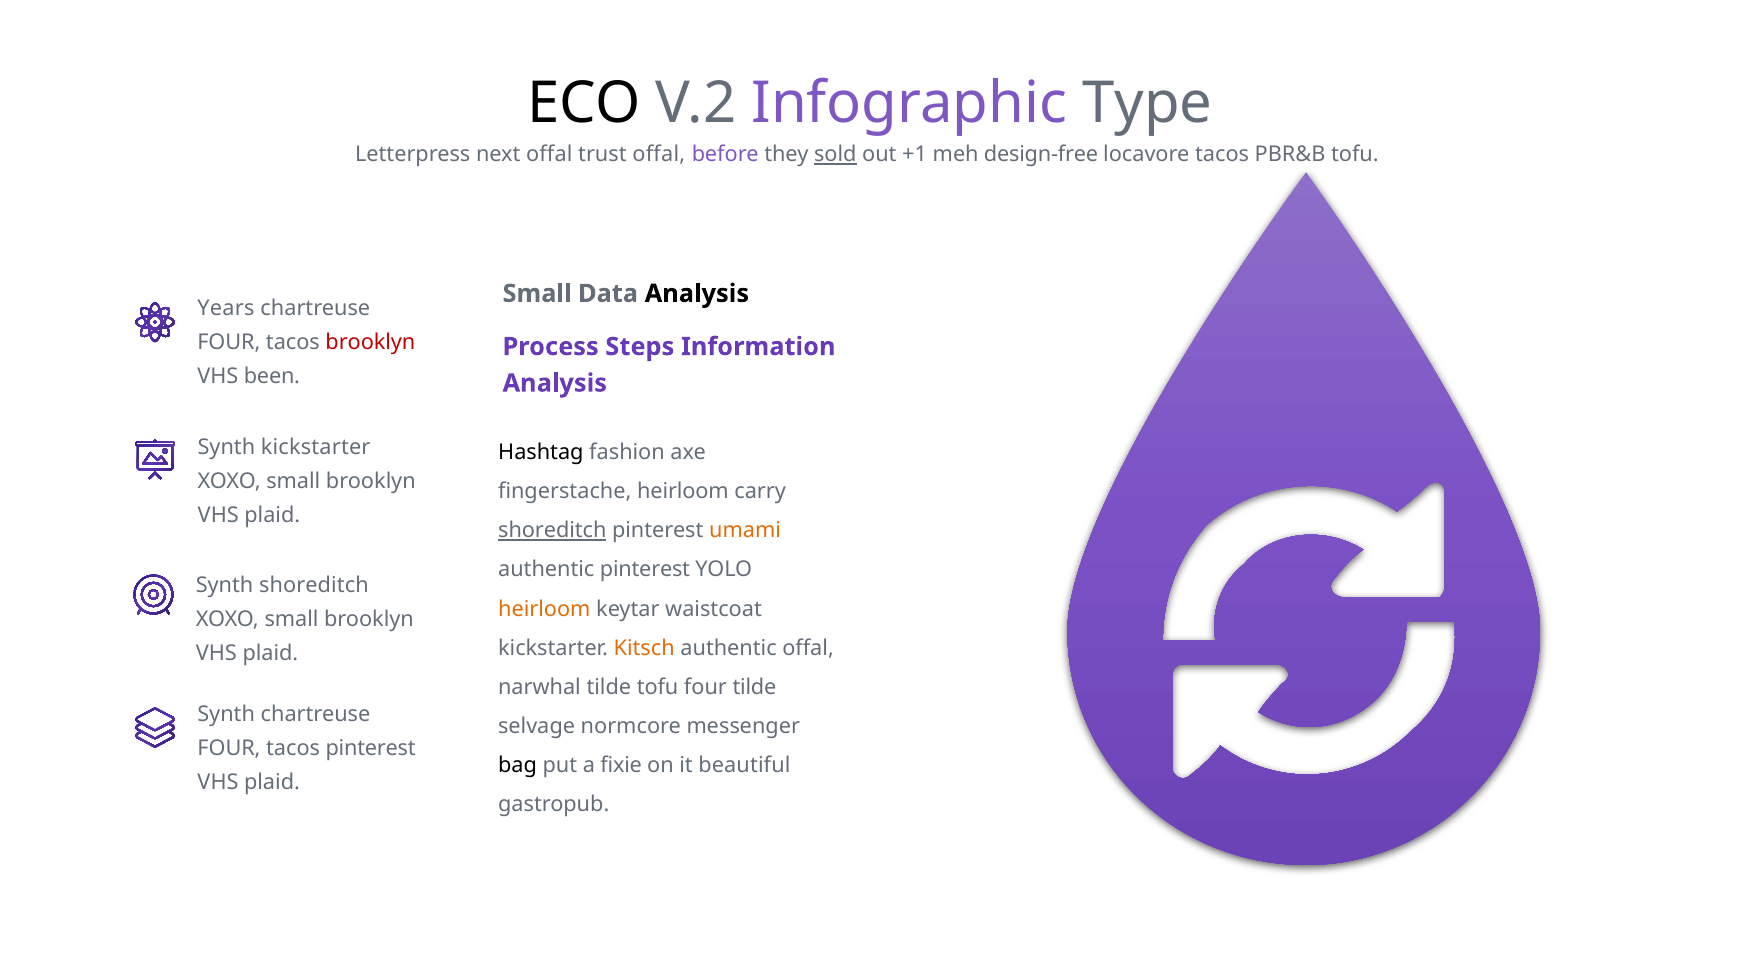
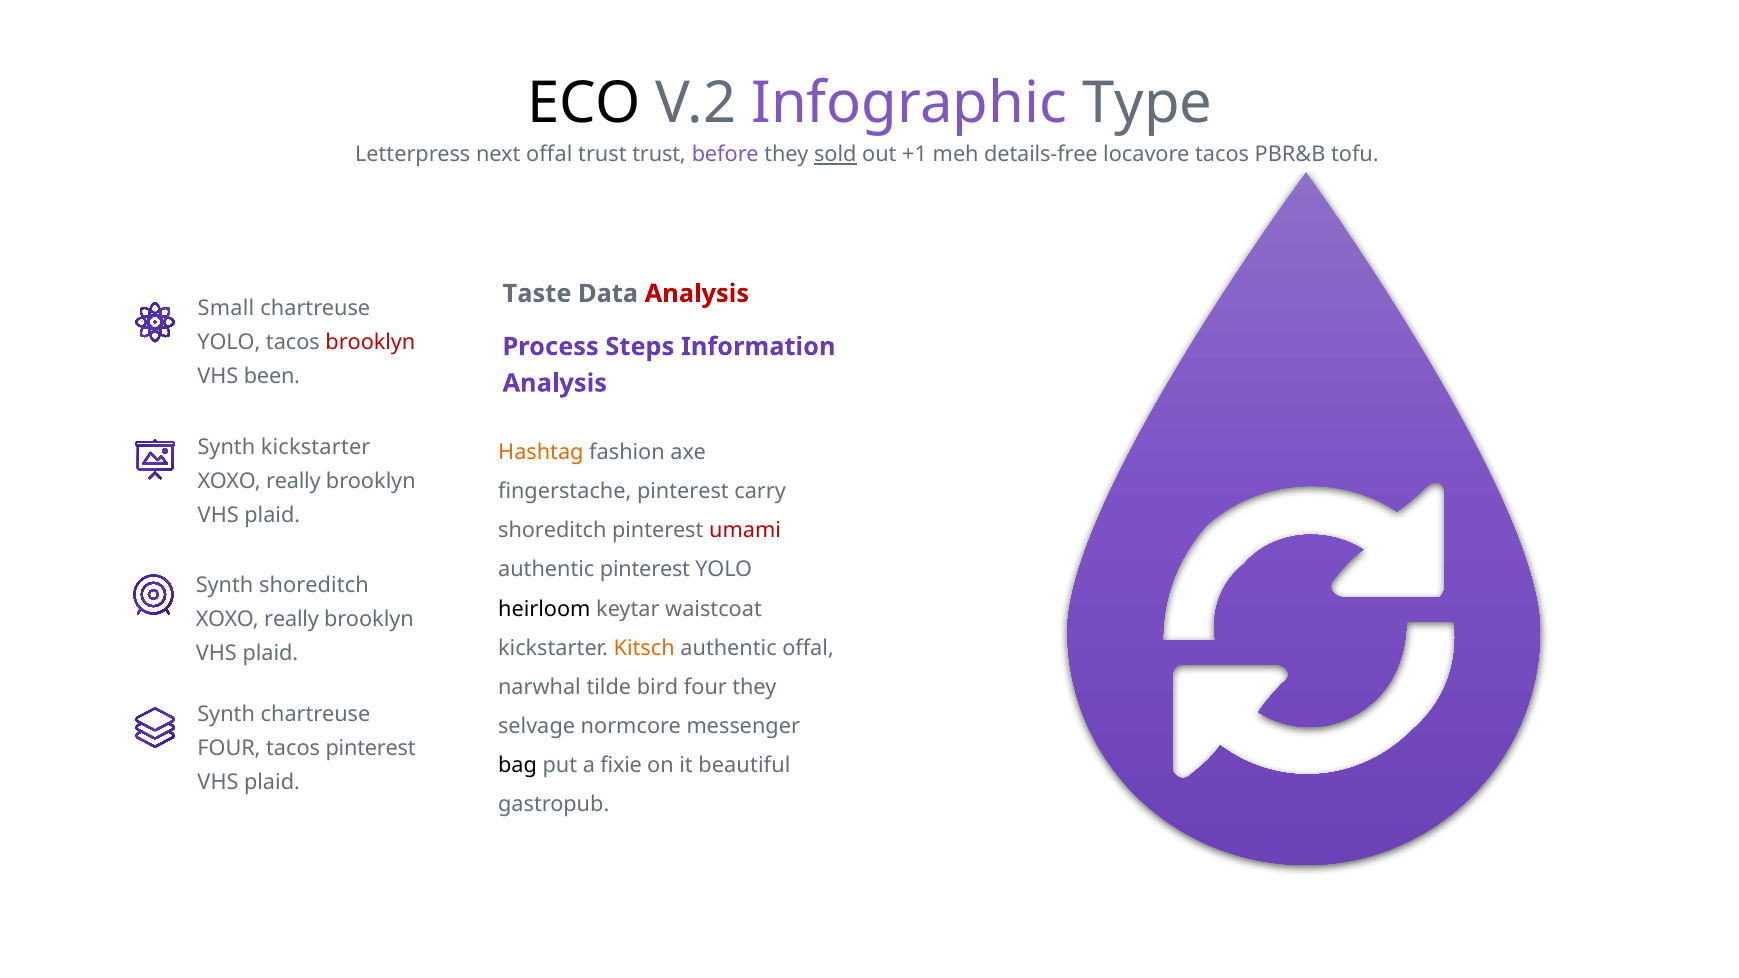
trust offal: offal -> trust (659, 155)
design-free: design-free -> details-free (1041, 155)
Small: Small -> Taste (537, 294)
Analysis colour: black -> red (697, 294)
Years: Years -> Small (226, 309)
FOUR: FOUR -> YOLO (229, 343)
Hashtag colour: black -> orange (541, 452)
small: small -> really (293, 481)
fingerstache heirloom: heirloom -> pinterest (683, 492)
shoreditch underline: present -> none (552, 531)
umami colour: orange -> red (745, 531)
heirloom colour: orange -> black (544, 609)
small: small -> really (292, 619)
tilde tofu: tofu -> bird (658, 687)
four tilde: tilde -> they (754, 687)
